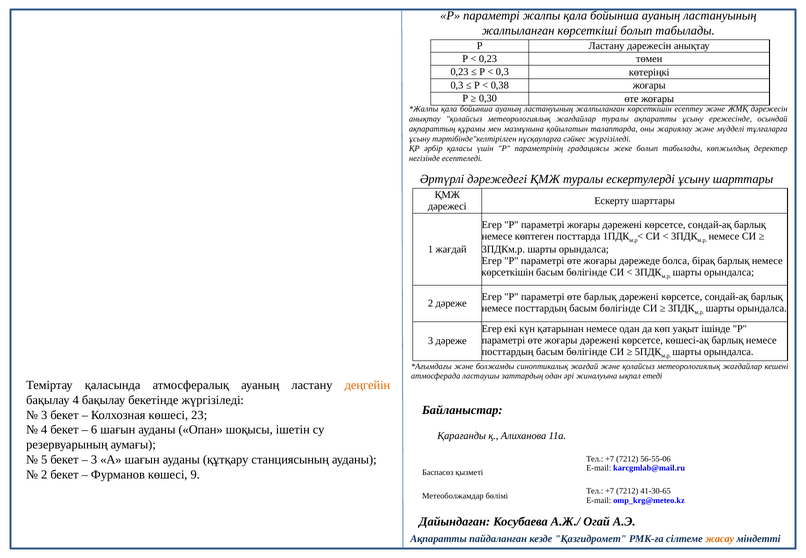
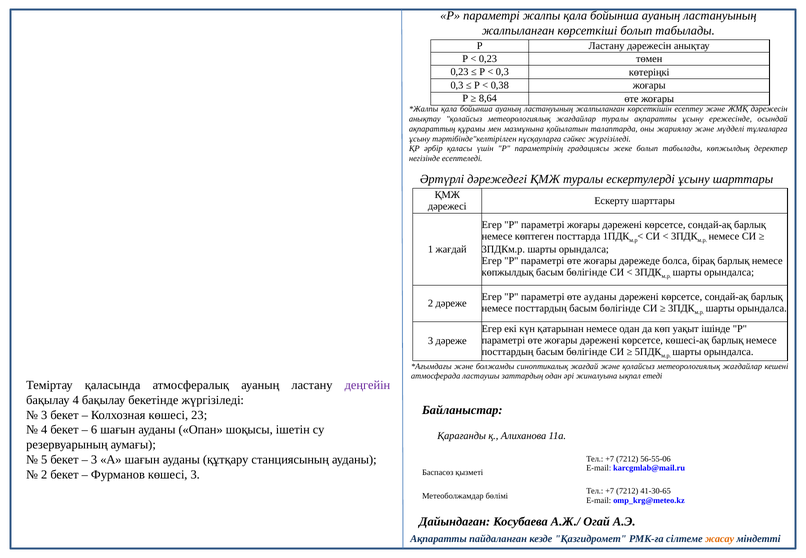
0,30: 0,30 -> 8,64 (488, 99)
көрсеткішін: көрсеткішін -> көпжылдық (508, 272)
өте барлық: барлық -> ауданы (600, 297)
деңгейін colour: orange -> purple (367, 385)
көшесі 9: 9 -> 3 (195, 474)
